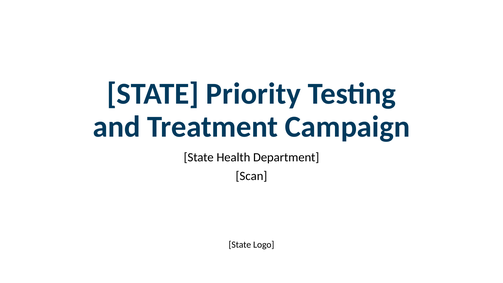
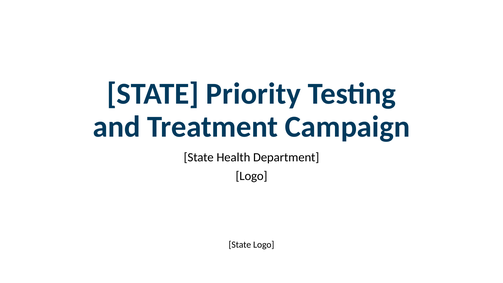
Scan: Scan -> Logo (252, 176)
